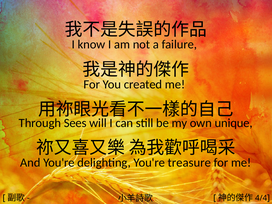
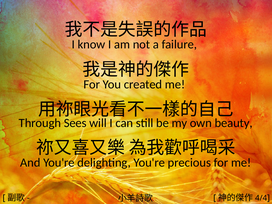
unique: unique -> beauty (234, 123)
treasure: treasure -> precious (189, 163)
